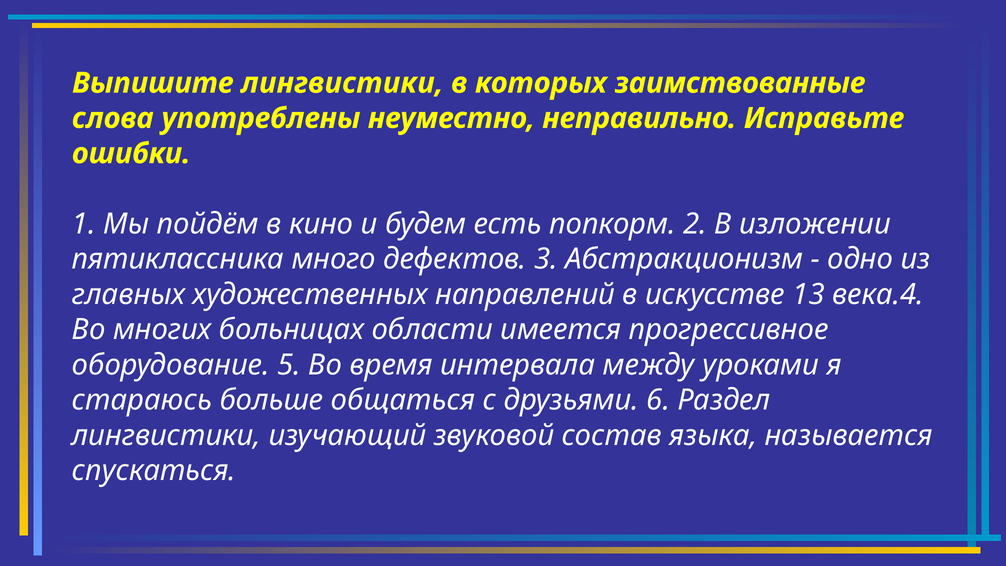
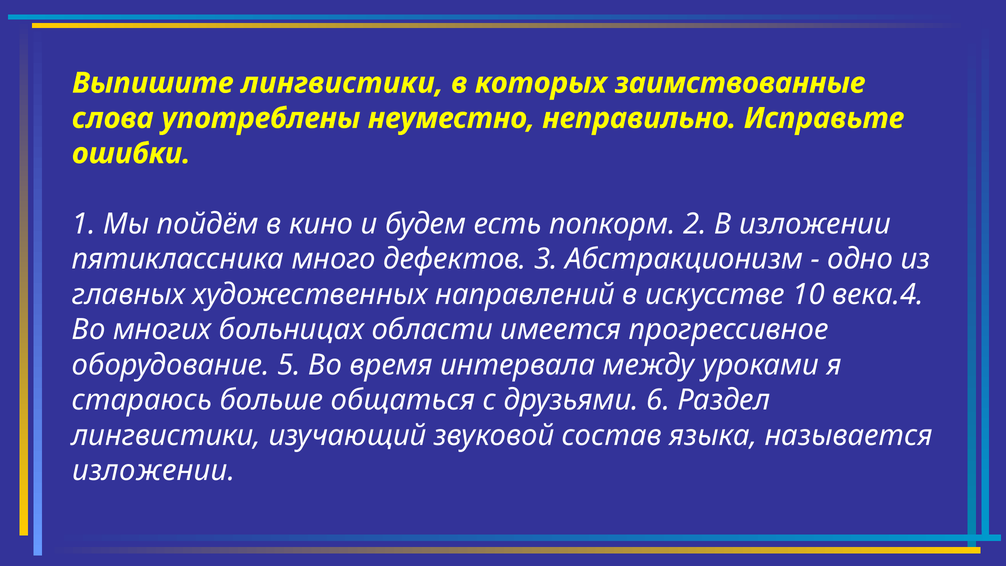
13: 13 -> 10 (809, 294)
спускаться: спускаться -> изложении (154, 471)
